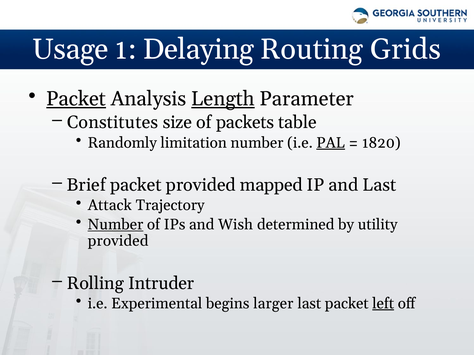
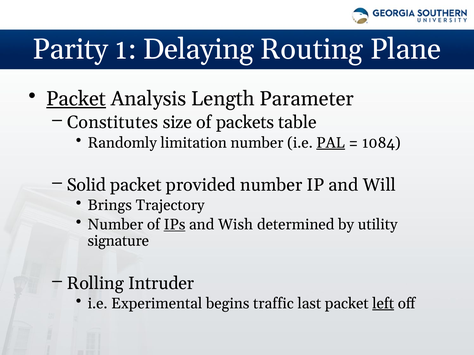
Usage: Usage -> Parity (70, 49)
Grids: Grids -> Plane (406, 49)
Length underline: present -> none (223, 99)
1820: 1820 -> 1084 (381, 143)
Brief: Brief -> Solid (87, 185)
provided mapped: mapped -> number (271, 185)
and Last: Last -> Will (379, 185)
Attack: Attack -> Brings (110, 206)
Number underline: present -> none (116, 225)
IPs underline: none -> present (175, 225)
provided: provided -> signature (118, 241)
larger: larger -> traffic (273, 304)
